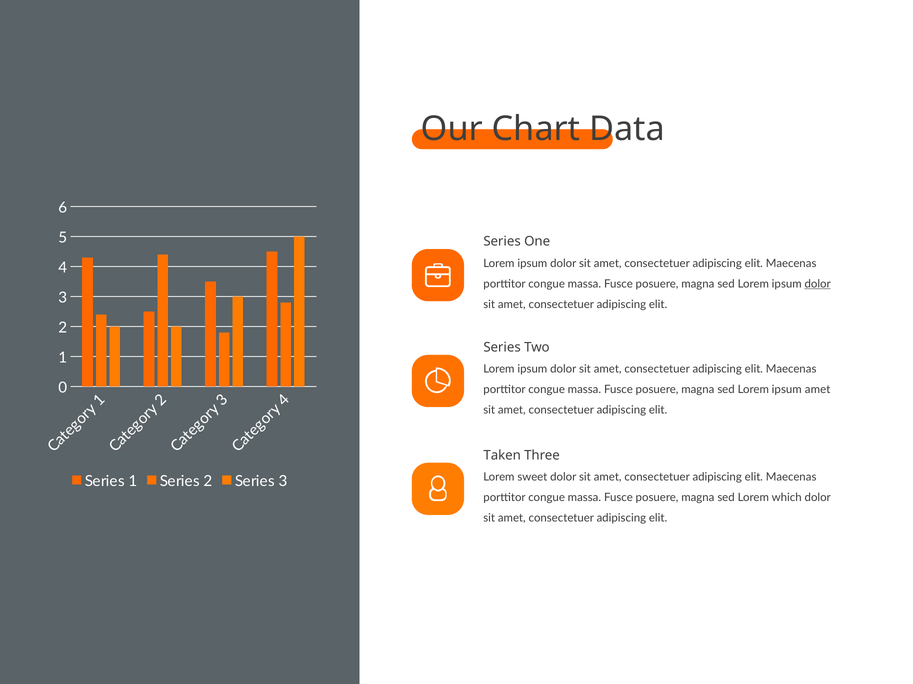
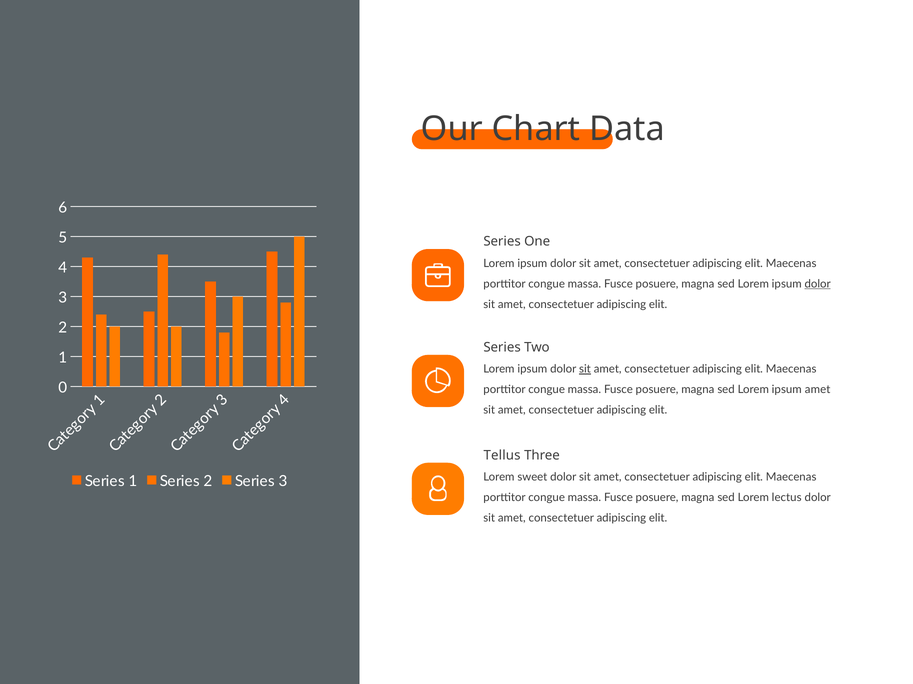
sit underline: none -> present (585, 369)
Taken: Taken -> Tellus (502, 456)
which: which -> lectus (787, 498)
